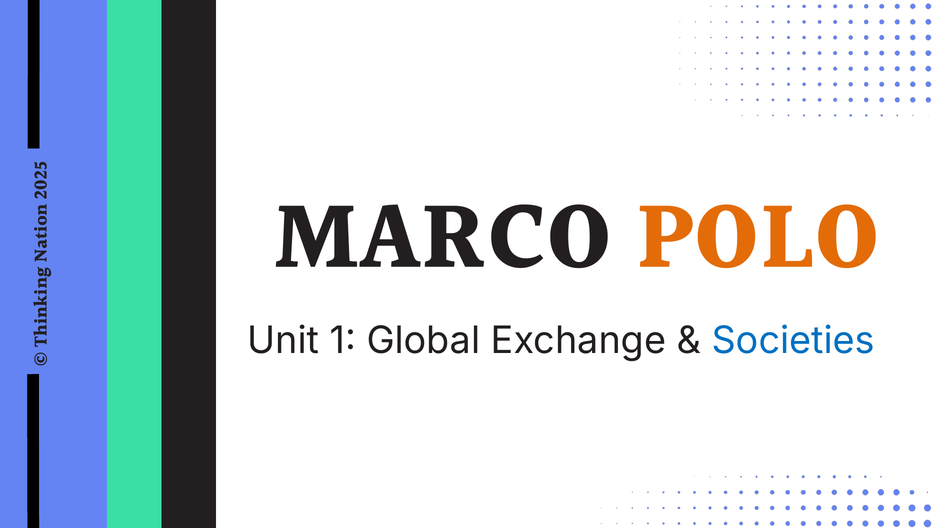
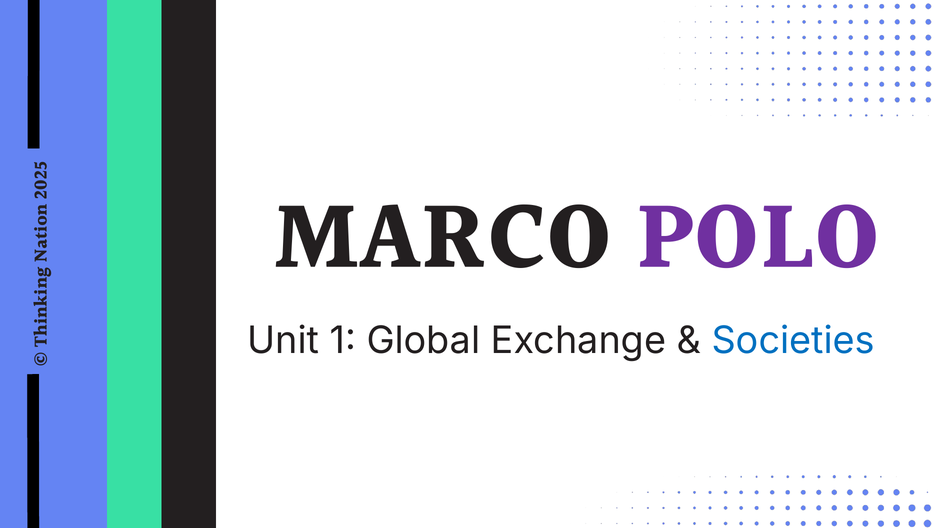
POLO colour: orange -> purple (758, 240)
